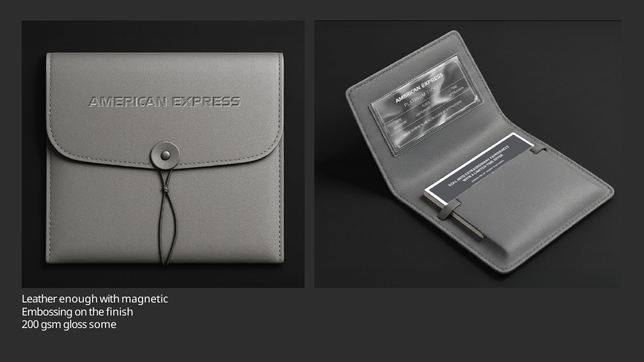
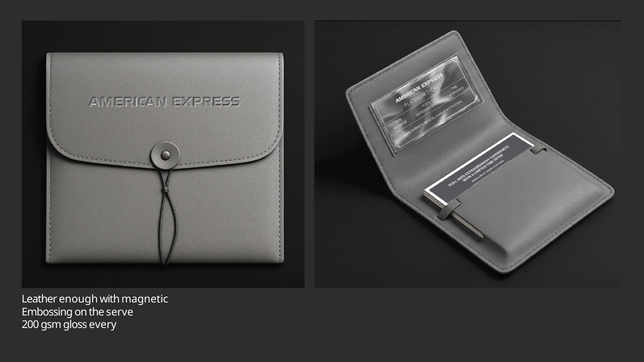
finish: finish -> serve (120, 312)
some: some -> every (103, 325)
